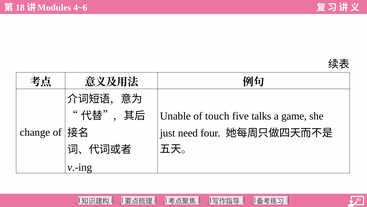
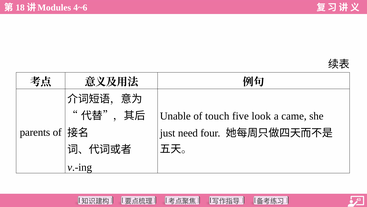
talks: talks -> look (261, 116)
game: game -> came (294, 116)
change: change -> parents (35, 132)
